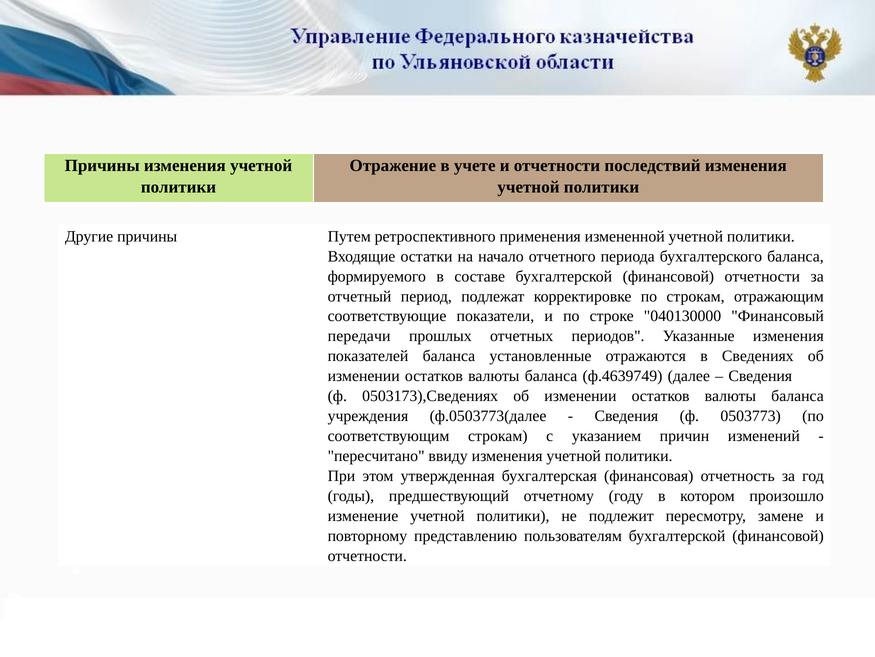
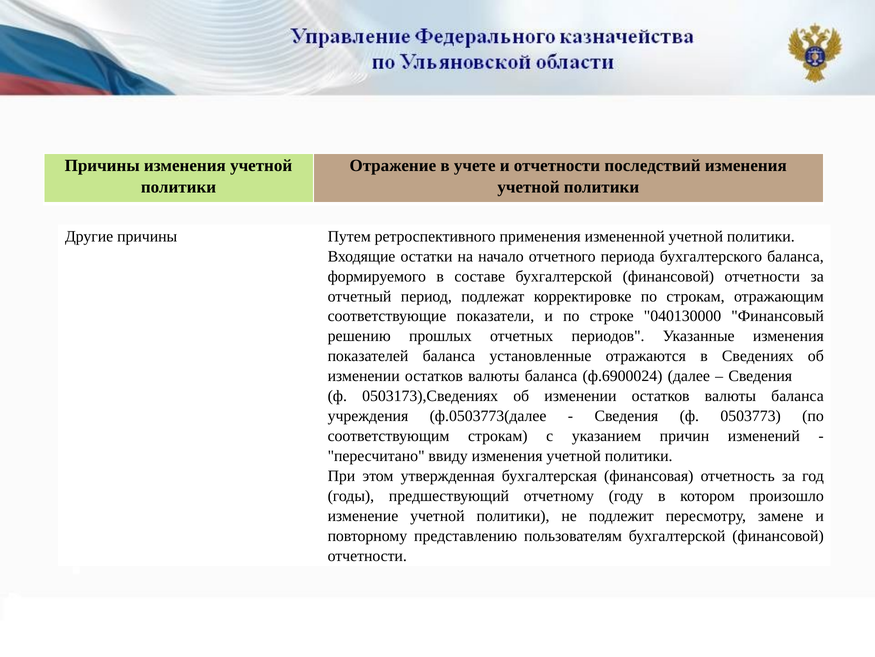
передачи: передачи -> решению (359, 336)
ф.4639749: ф.4639749 -> ф.6900024 (622, 376)
